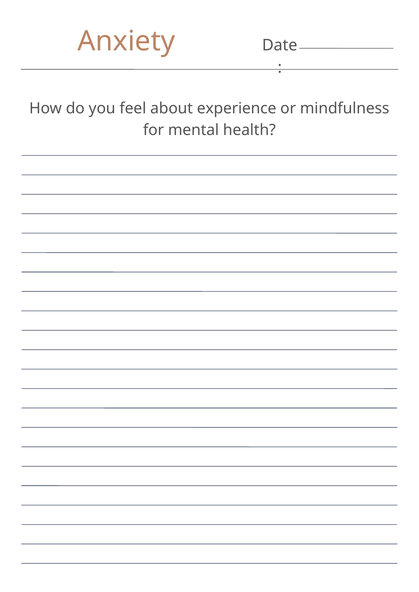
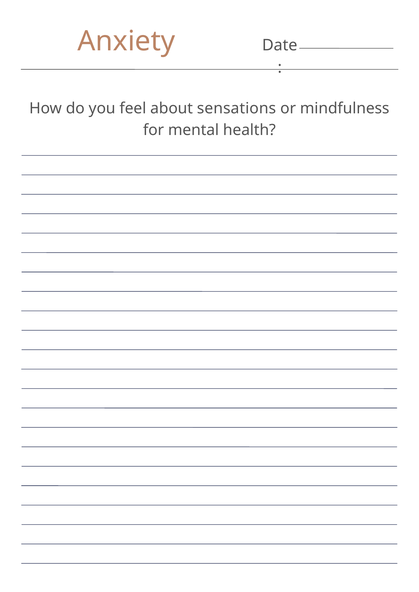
experience: experience -> sensations (236, 109)
